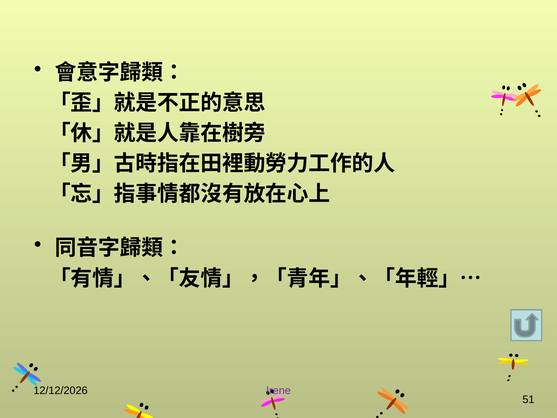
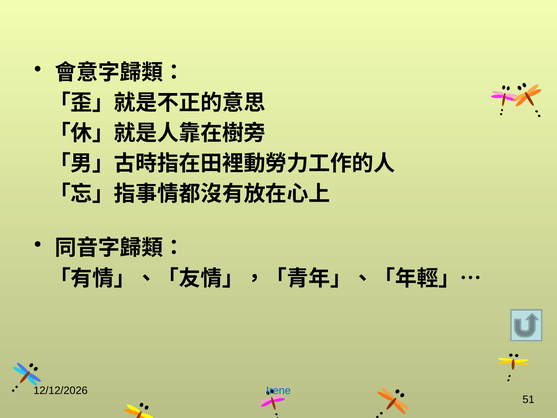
Irene colour: purple -> blue (278, 390)
